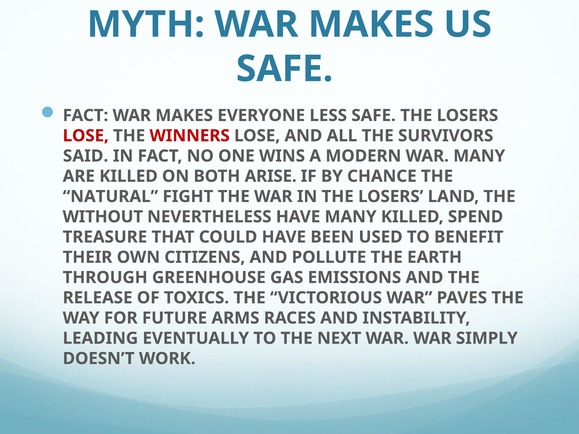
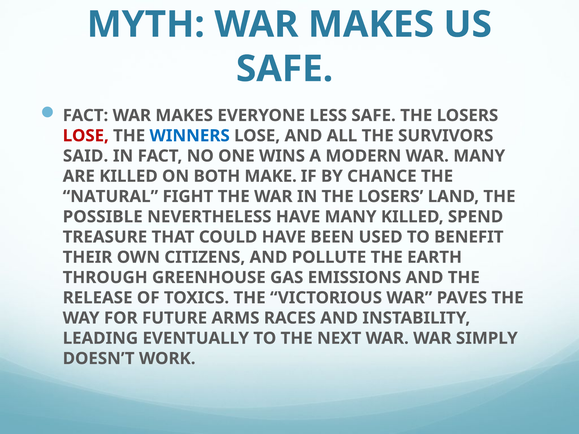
WINNERS colour: red -> blue (190, 136)
ARISE: ARISE -> MAKE (271, 176)
WITHOUT: WITHOUT -> POSSIBLE (103, 217)
